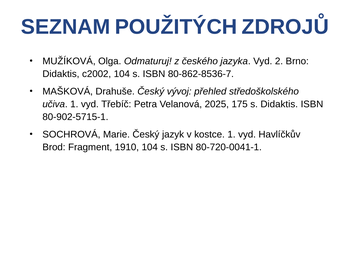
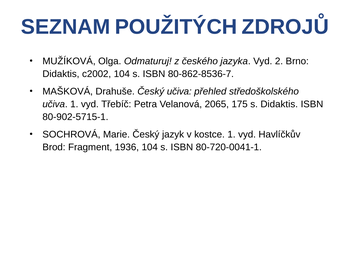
Český vývoj: vývoj -> učiva (179, 92)
2025: 2025 -> 2065 (217, 104)
1910: 1910 -> 1936 (127, 147)
